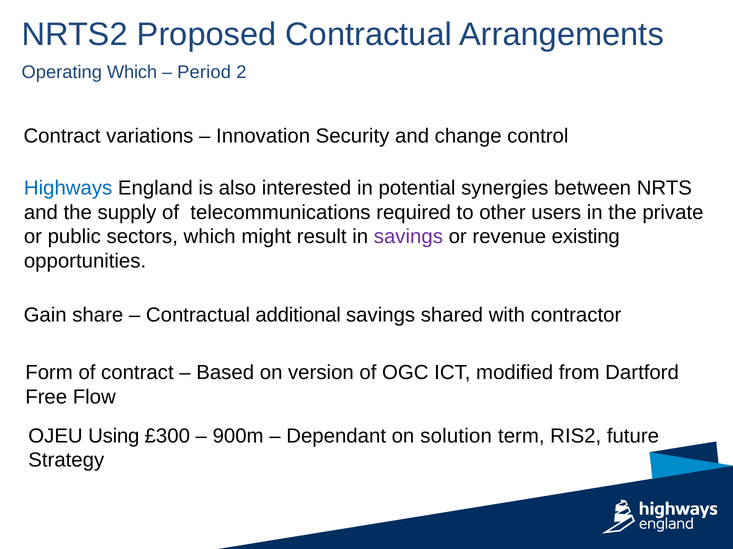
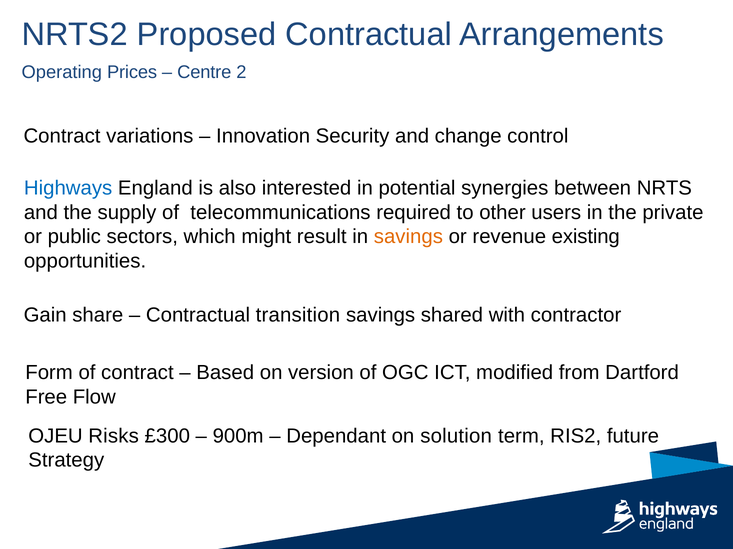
Operating Which: Which -> Prices (132, 72)
Period: Period -> Centre (204, 72)
savings colour: purple -> orange (408, 237)
additional: additional -> transition (298, 315)
Using: Using -> Risks (114, 436)
